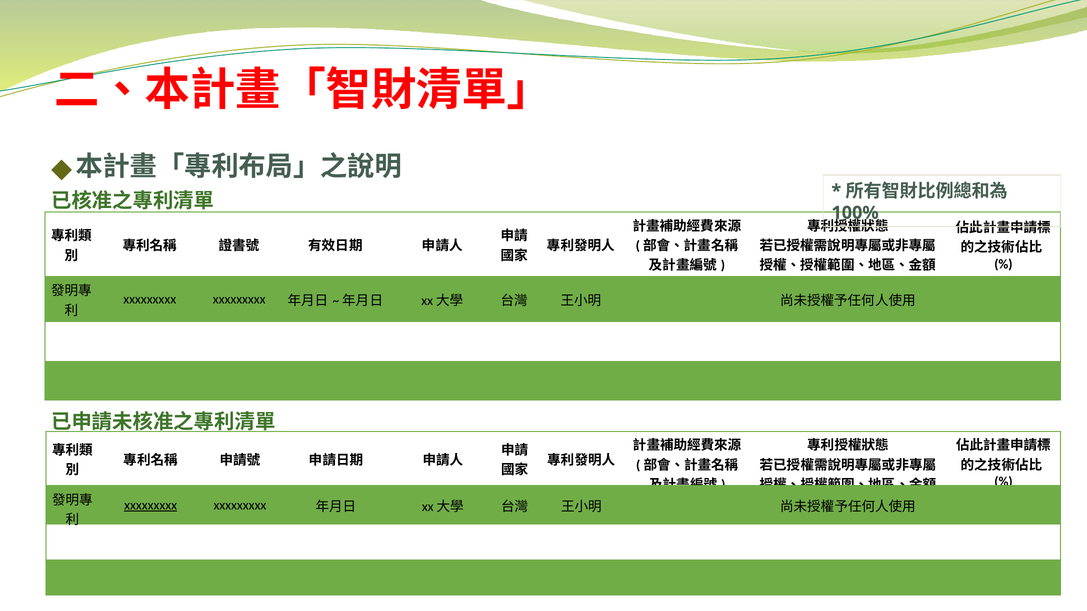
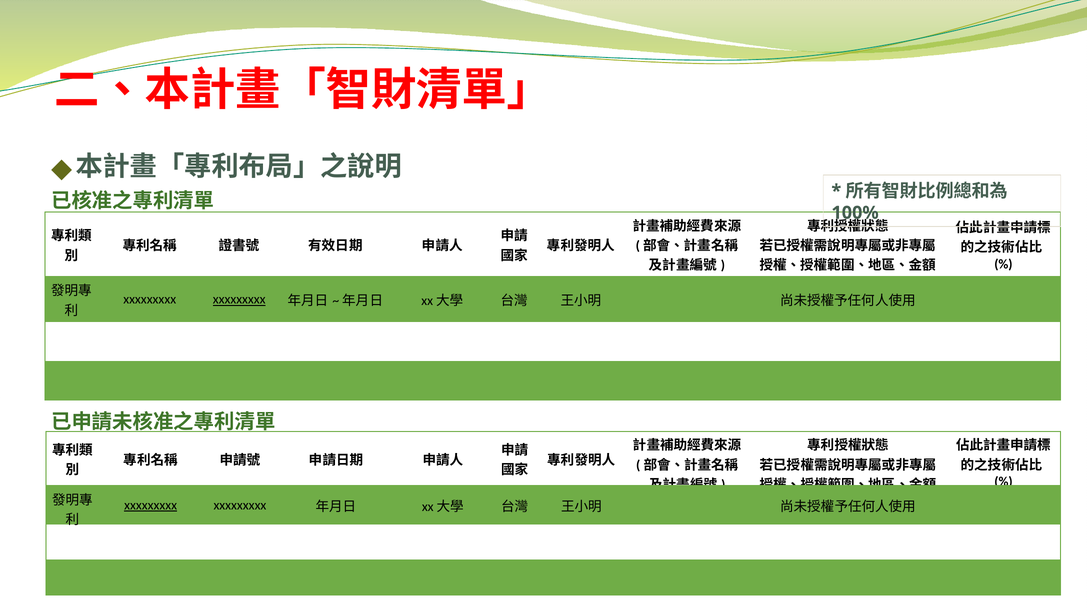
xxxxxxxxx underline: none -> present (239, 300)
